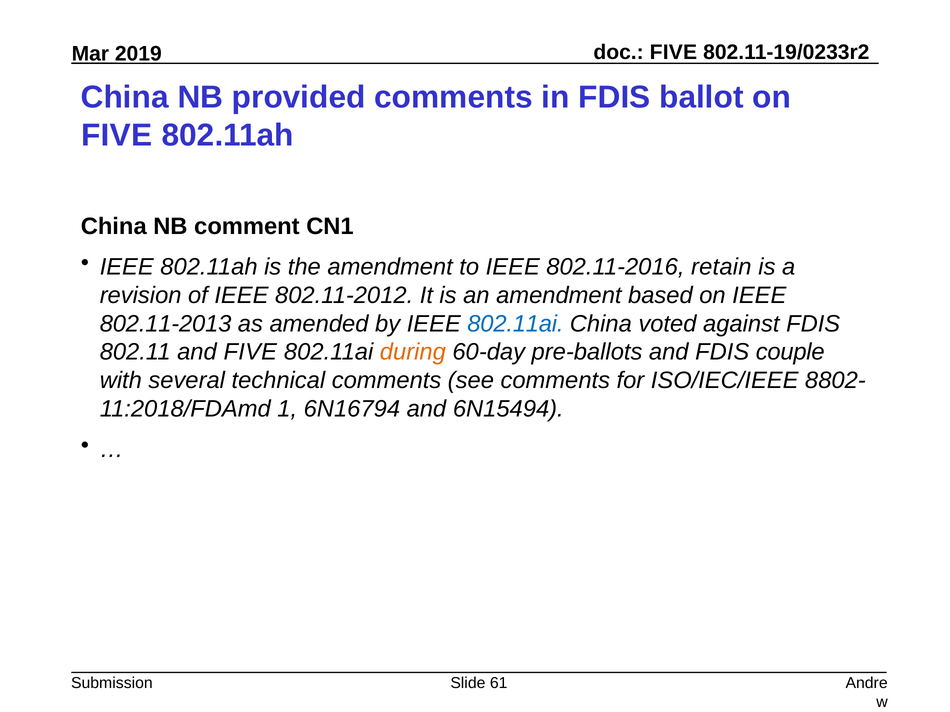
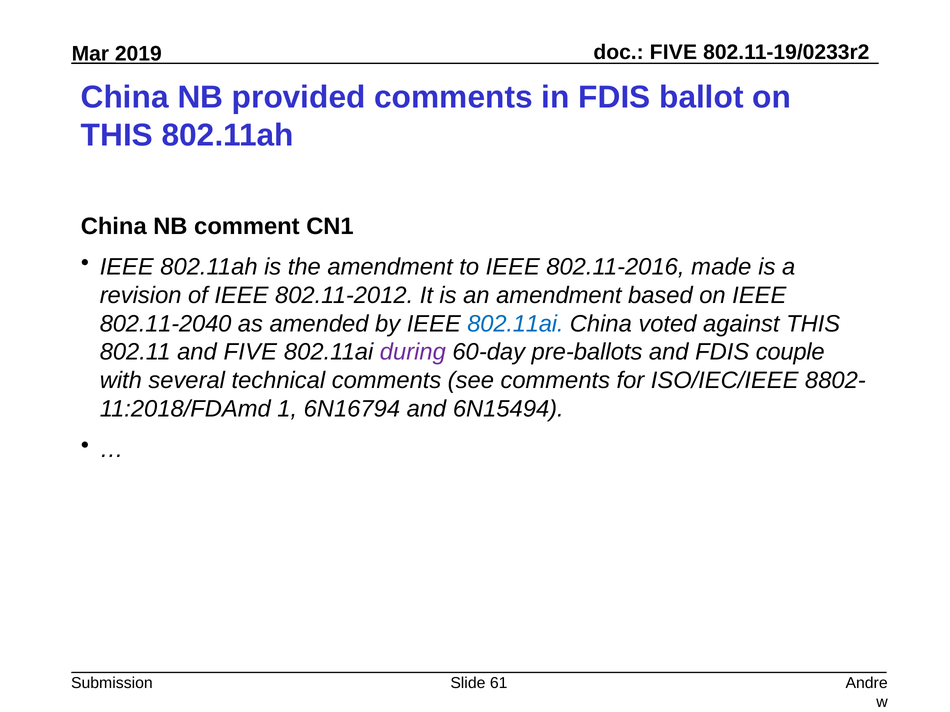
FIVE: FIVE -> THIS (117, 135)
retain: retain -> made (721, 267)
802.11-2013: 802.11-2013 -> 802.11-2040 (166, 324)
against FDIS: FDIS -> THIS (813, 324)
during colour: orange -> purple (413, 352)
